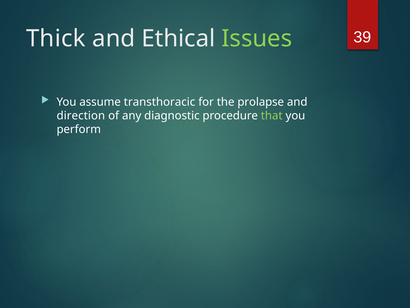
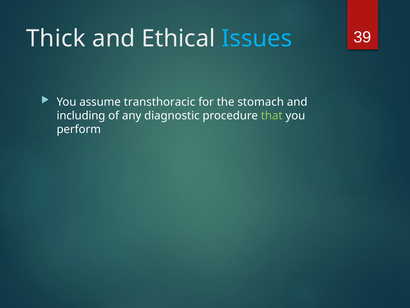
Issues colour: light green -> light blue (257, 38)
prolapse: prolapse -> stomach (261, 102)
direction: direction -> including (81, 115)
